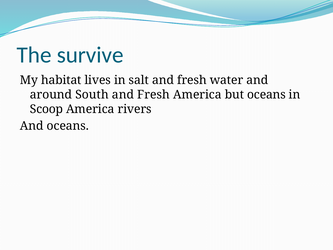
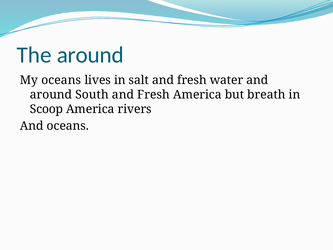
The survive: survive -> around (90, 55)
My habitat: habitat -> oceans (61, 80)
but oceans: oceans -> breath (266, 95)
